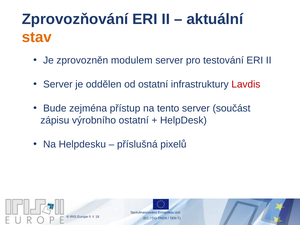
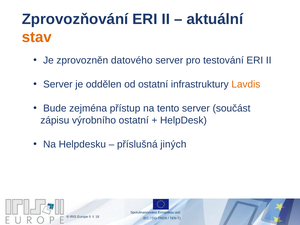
modulem: modulem -> datového (132, 60)
Lavdis colour: red -> orange (246, 84)
pixelů: pixelů -> jiných (173, 144)
